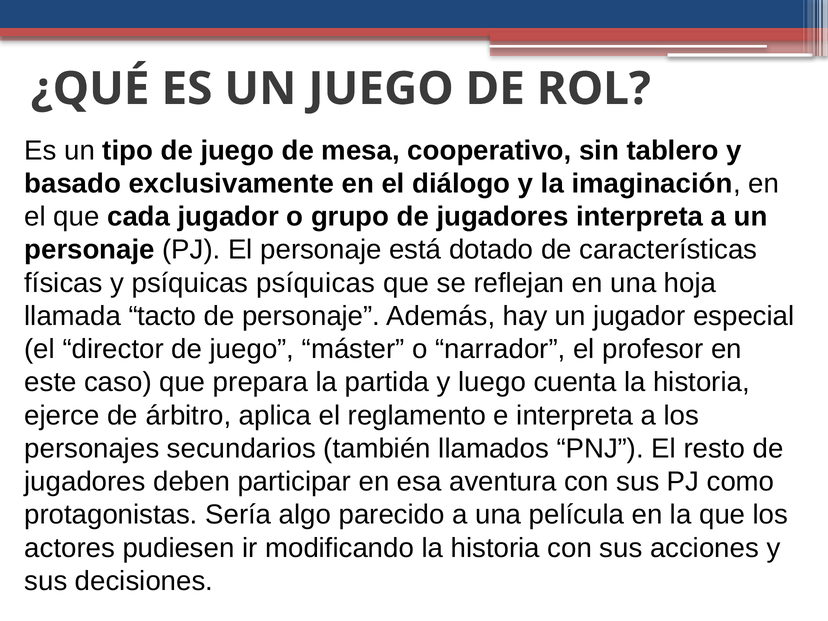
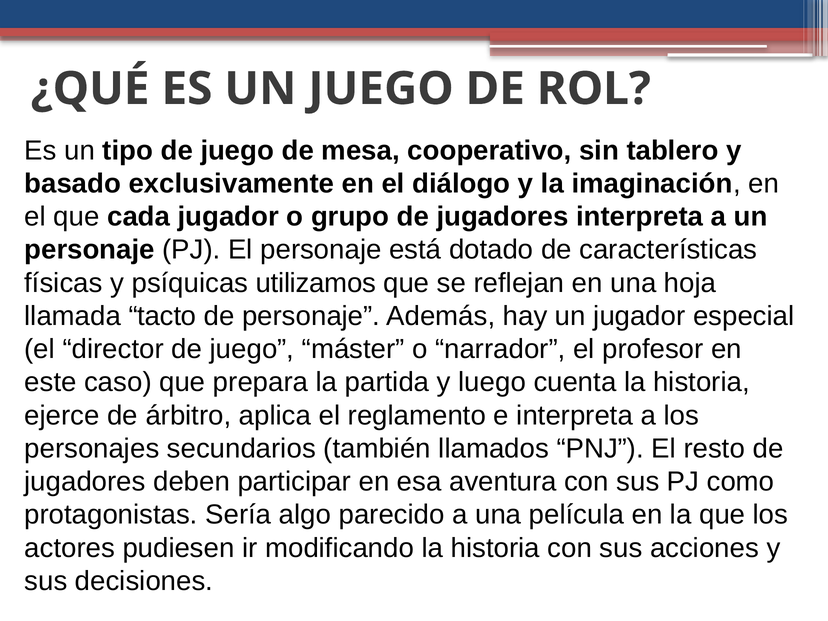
psíquicas psíquicas: psíquicas -> utilizamos (316, 283)
